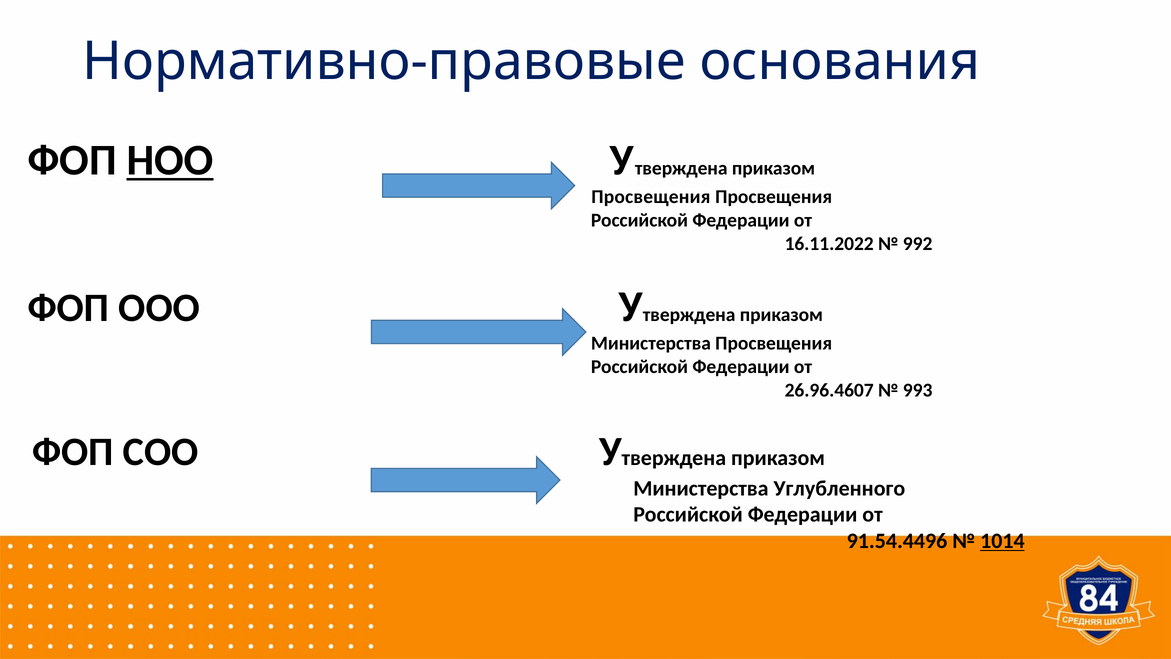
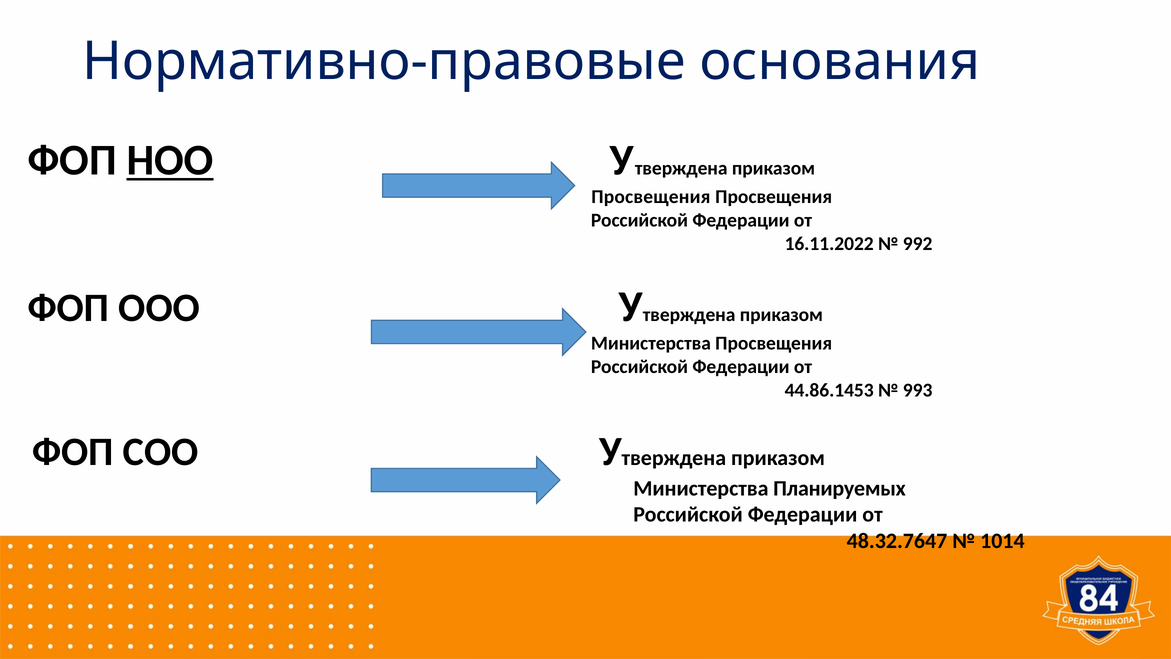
26.96.4607: 26.96.4607 -> 44.86.1453 (829, 390)
Углубленного: Углубленного -> Планируемых (839, 488)
91.54.4496: 91.54.4496 -> 48.32.7647 (897, 541)
1014 underline: present -> none (1002, 541)
